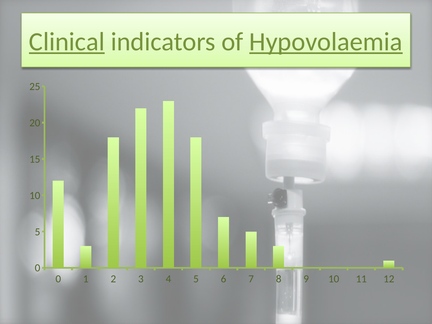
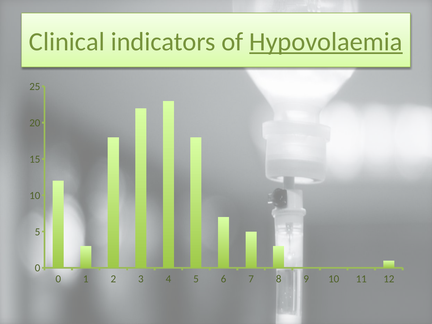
Clinical underline: present -> none (67, 42)
